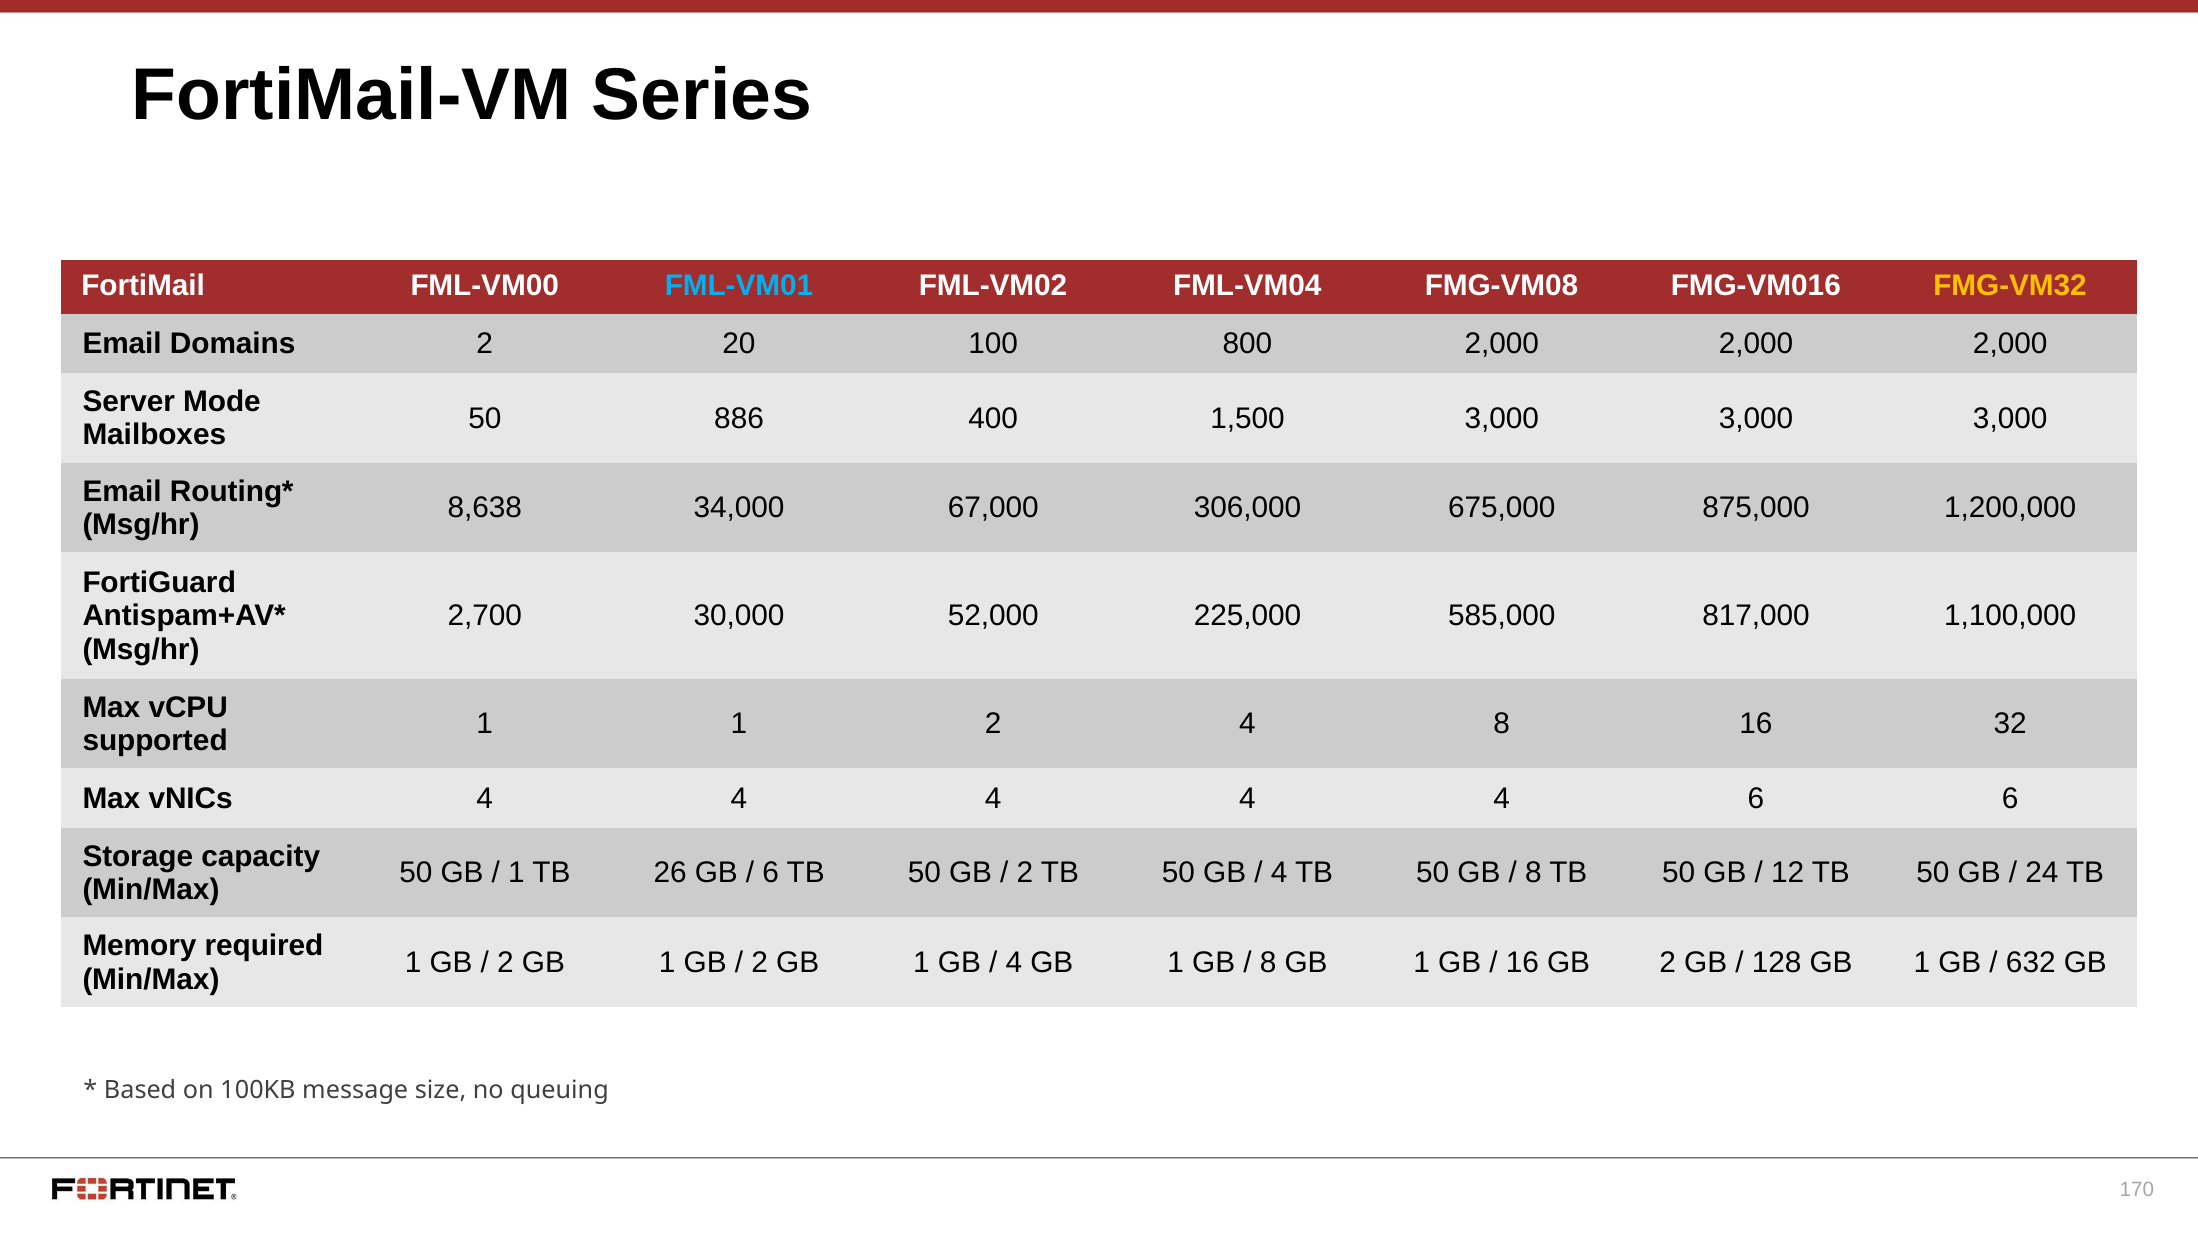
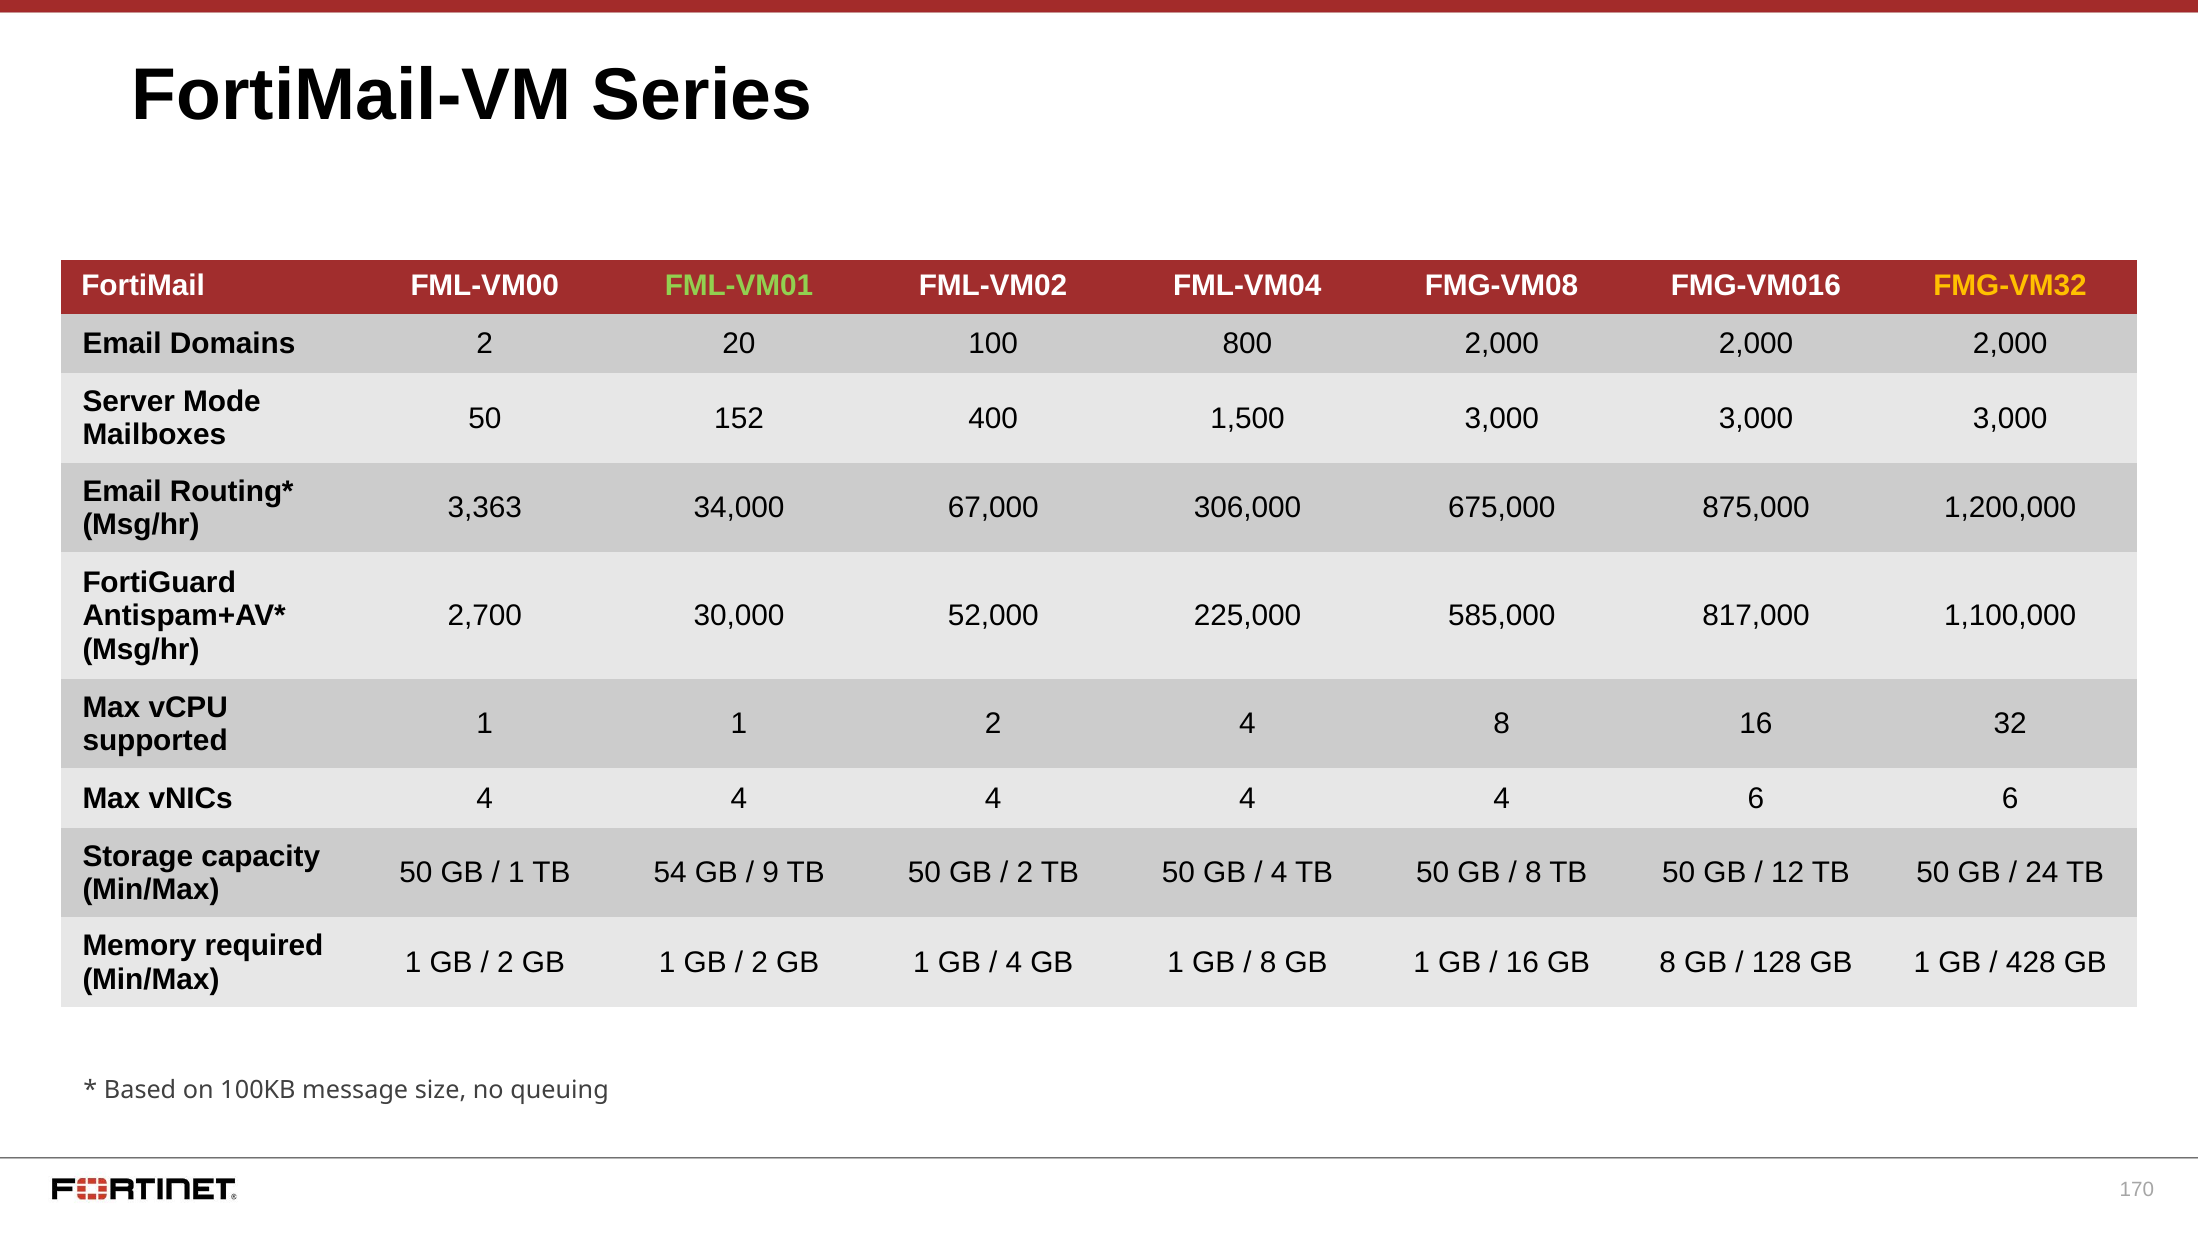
FML-VM01 colour: light blue -> light green (739, 286)
886: 886 -> 152 (739, 419)
8,638: 8,638 -> 3,363 (485, 508)
26: 26 -> 54 (670, 874)
6: 6 -> 9 (771, 874)
GB 2: 2 -> 8 (1668, 963)
632: 632 -> 428 (2031, 963)
